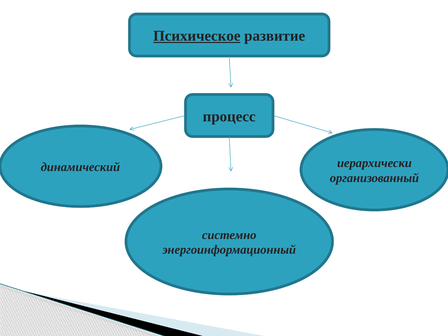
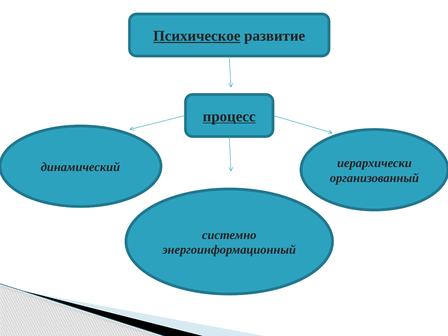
процесс underline: none -> present (229, 117)
